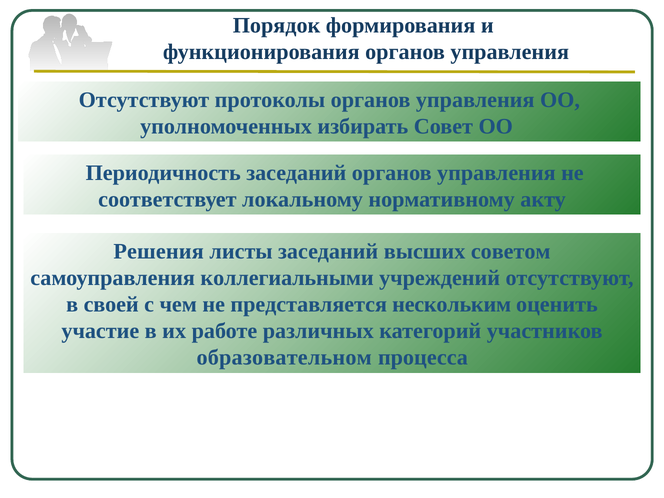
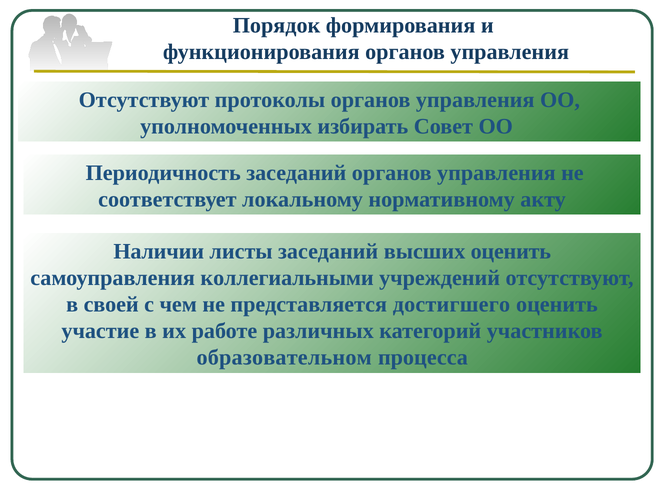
Решения: Решения -> Наличии (159, 251)
высших советом: советом -> оценить (511, 251)
нескольким: нескольким -> достигшего (451, 305)
